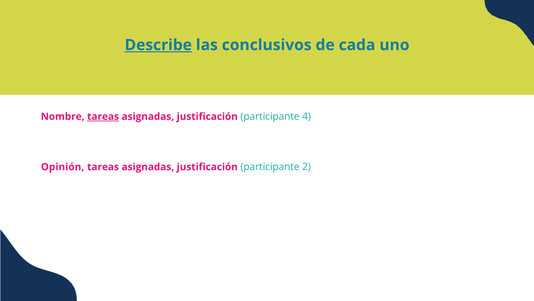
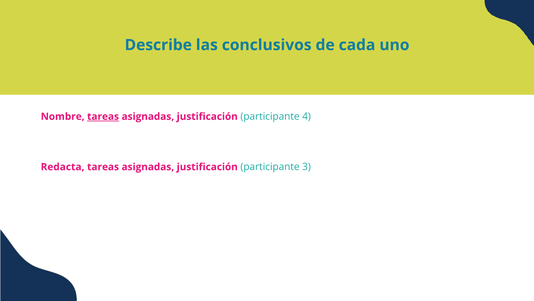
Describe underline: present -> none (158, 45)
Opinión: Opinión -> Redacta (63, 167)
2: 2 -> 3 (307, 167)
